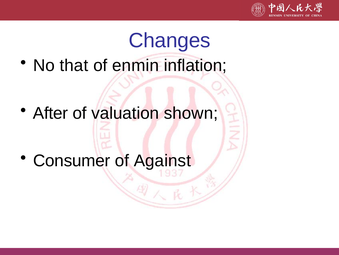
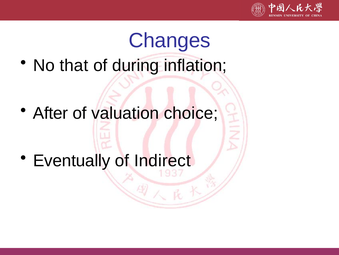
enmin: enmin -> during (136, 65)
shown: shown -> choice (191, 113)
Consumer: Consumer -> Eventually (72, 160)
Against: Against -> Indirect (162, 160)
